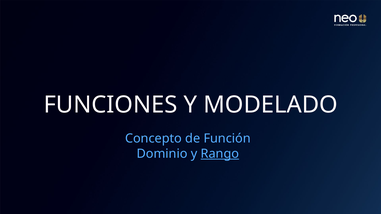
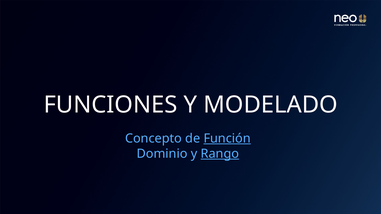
Función underline: none -> present (227, 139)
